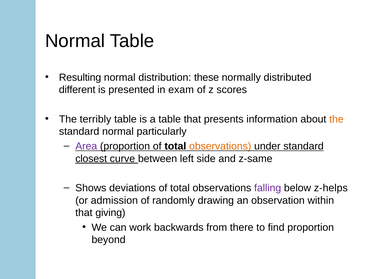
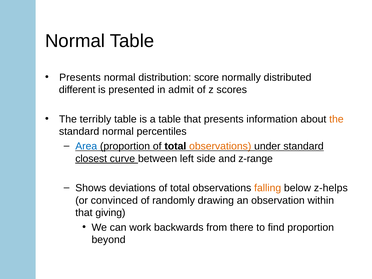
Resulting: Resulting -> Presents (80, 77)
these: these -> score (207, 77)
exam: exam -> admit (181, 90)
particularly: particularly -> percentiles (162, 132)
Area colour: purple -> blue (86, 146)
z-same: z-same -> z-range (256, 159)
falling colour: purple -> orange (268, 188)
admission: admission -> convinced (114, 200)
